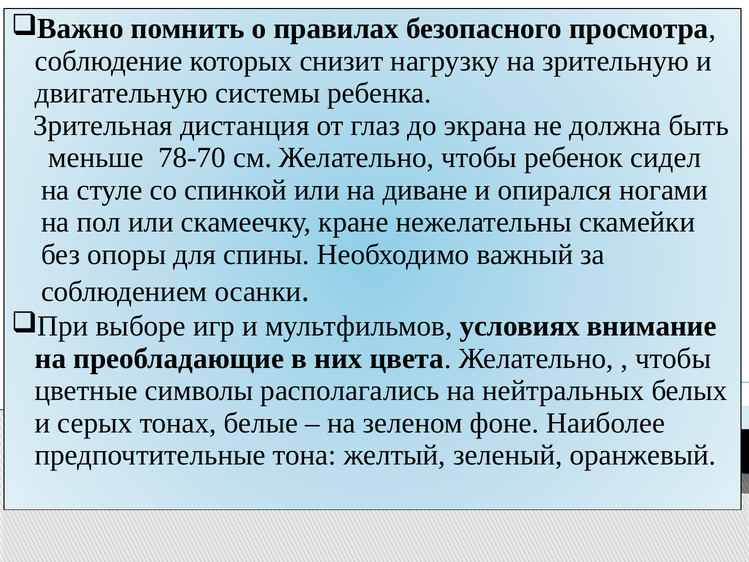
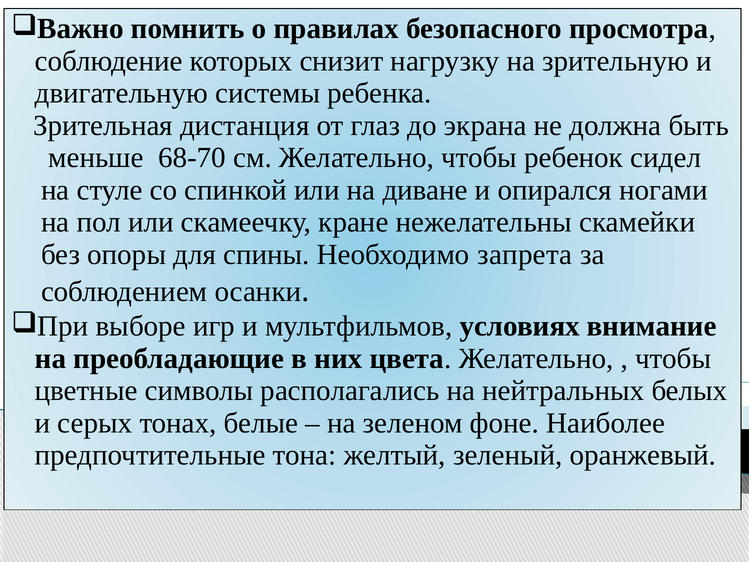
78-70: 78-70 -> 68-70 (192, 158)
важный: важный -> запрета (525, 254)
